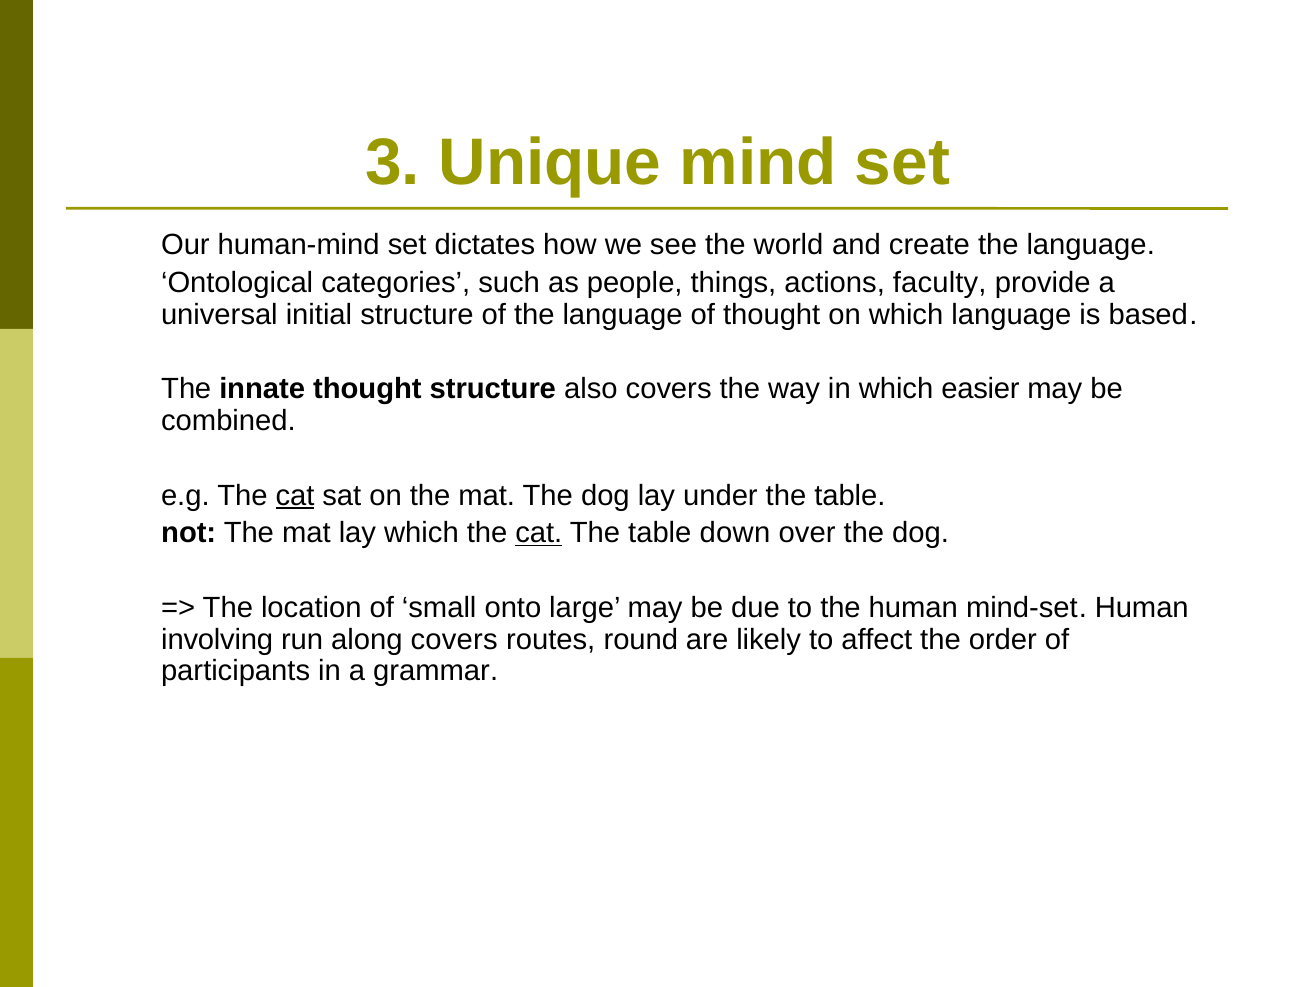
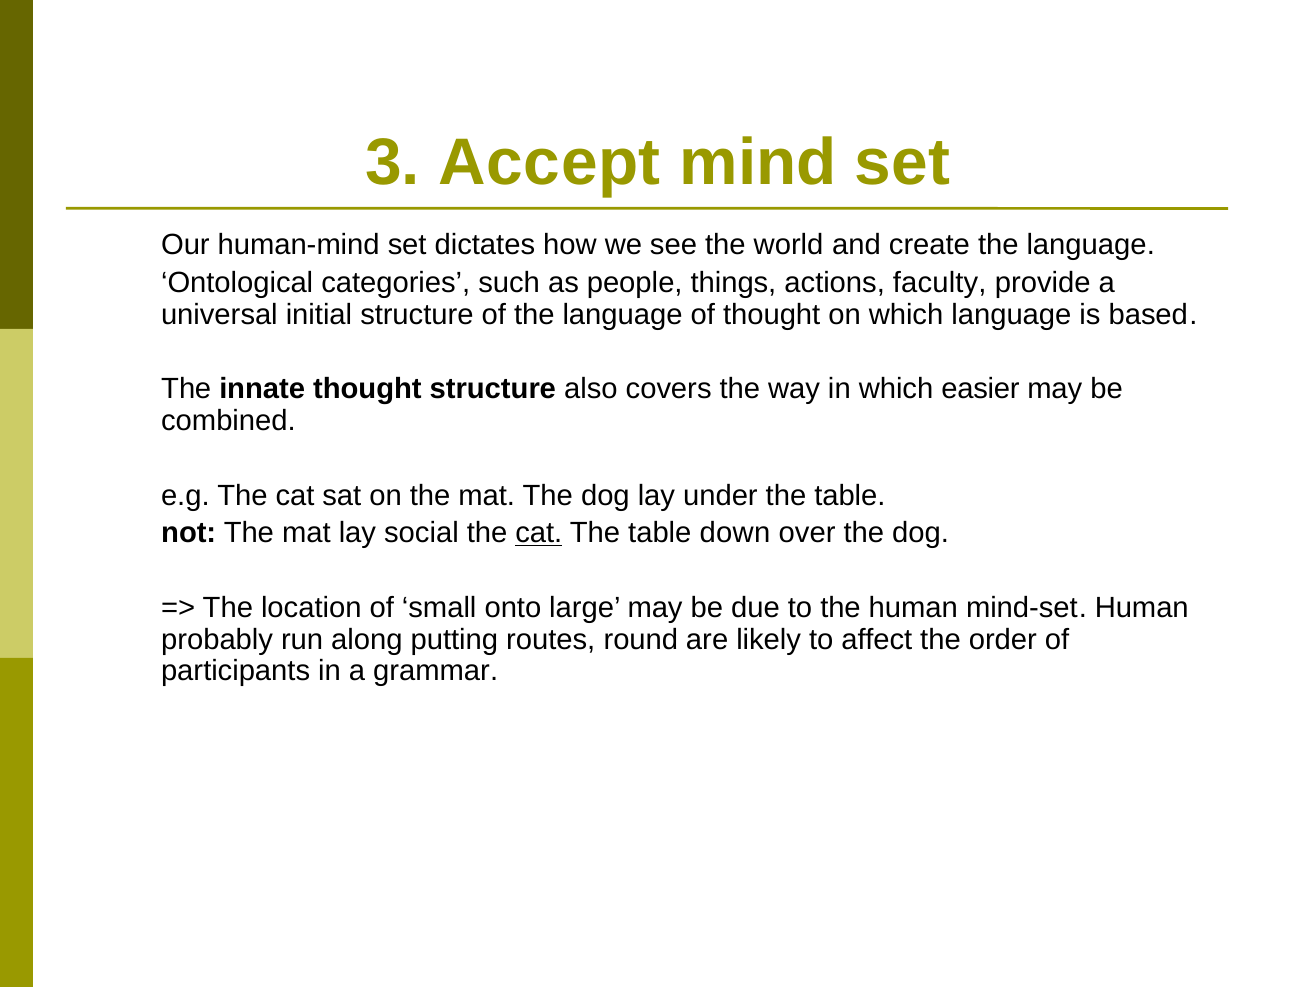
Unique: Unique -> Accept (550, 163)
cat underline: present -> none (295, 496)
lay which: which -> social (421, 533)
involving: involving -> probably (217, 639)
along covers: covers -> putting (454, 639)
